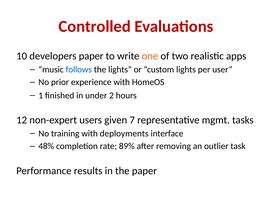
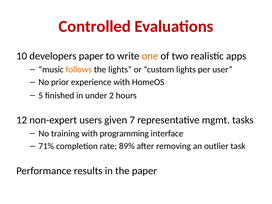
follows colour: blue -> orange (79, 70)
1: 1 -> 5 (41, 95)
deployments: deployments -> programming (124, 133)
48%: 48% -> 71% (46, 146)
